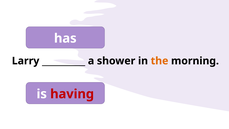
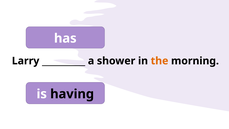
having colour: red -> black (72, 94)
